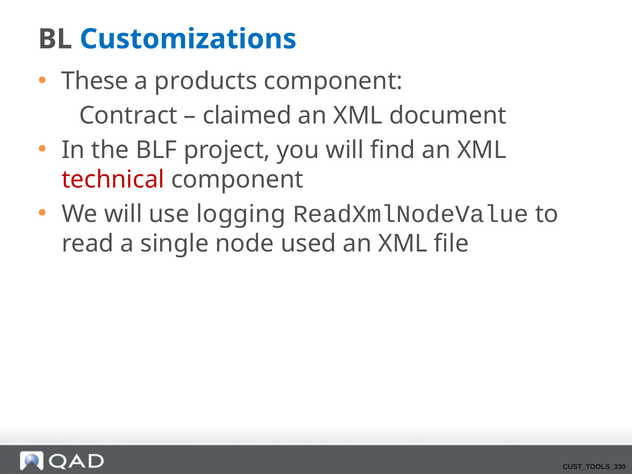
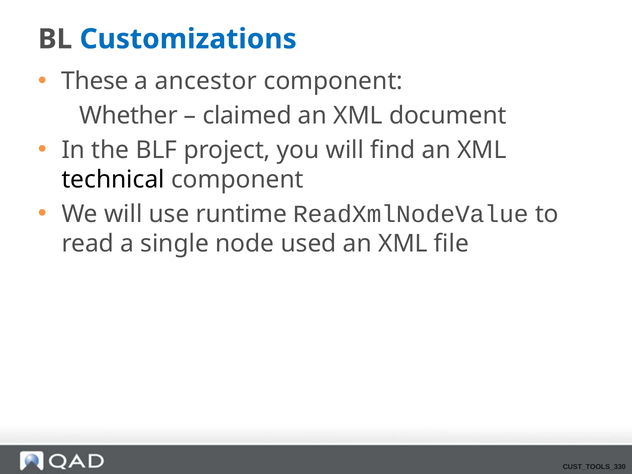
products: products -> ancestor (206, 81)
Contract: Contract -> Whether (128, 116)
technical colour: red -> black (113, 180)
logging: logging -> runtime (241, 214)
